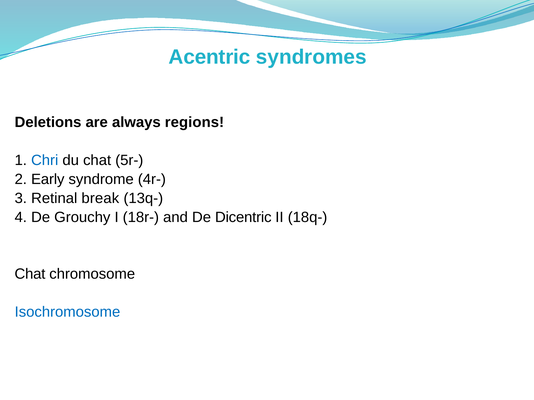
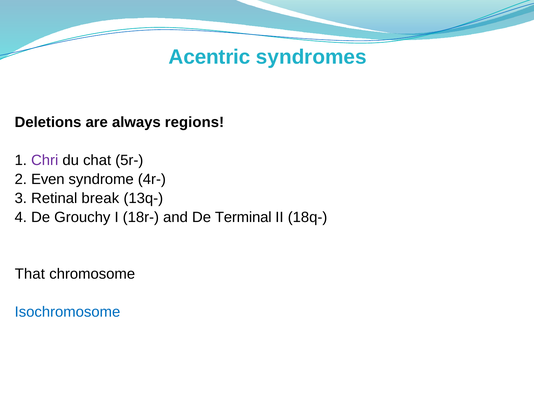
Chri colour: blue -> purple (45, 160)
Early: Early -> Even (48, 179)
Dicentric: Dicentric -> Terminal (243, 217)
Chat: Chat -> That (30, 274)
